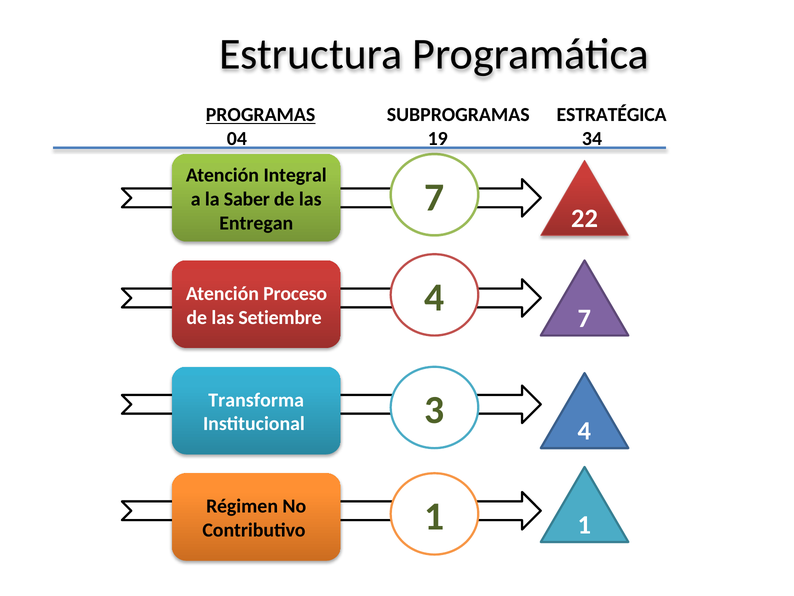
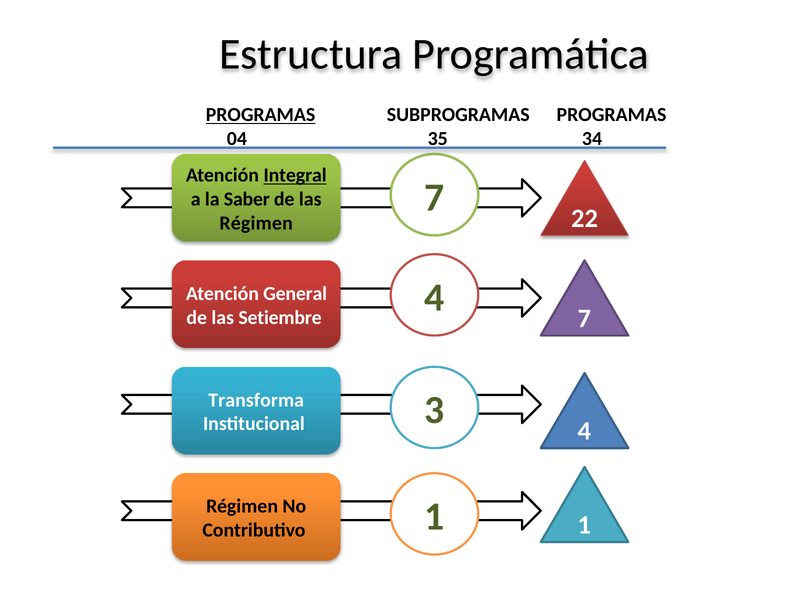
SUBPROGRAMAS ESTRATÉGICA: ESTRATÉGICA -> PROGRAMAS (612, 115)
19: 19 -> 35 (438, 139)
Integral underline: none -> present (295, 175)
Entregan: Entregan -> Régimen (256, 223)
Proceso: Proceso -> General (295, 293)
